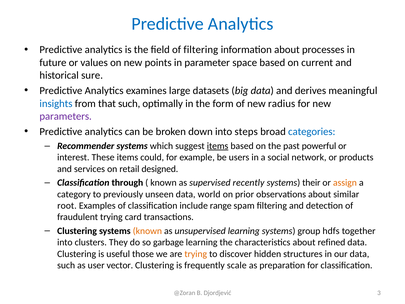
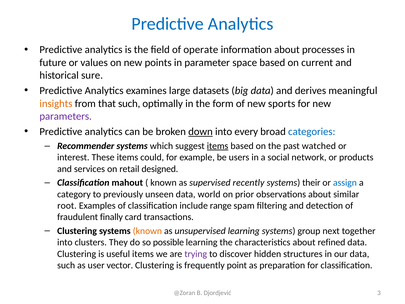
of filtering: filtering -> operate (201, 50)
insights colour: blue -> orange (56, 103)
radius: radius -> sports (282, 103)
down underline: none -> present (200, 132)
steps: steps -> every (246, 132)
powerful: powerful -> watched (319, 146)
through: through -> mahout (127, 183)
assign colour: orange -> blue (345, 183)
fraudulent trying: trying -> finally (111, 217)
hdfs: hdfs -> next (331, 231)
garbage: garbage -> possible (168, 242)
useful those: those -> items (143, 254)
trying colour: orange -> purple (196, 254)
scale: scale -> point (237, 265)
